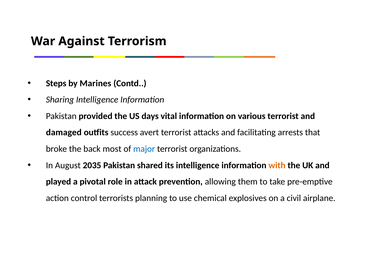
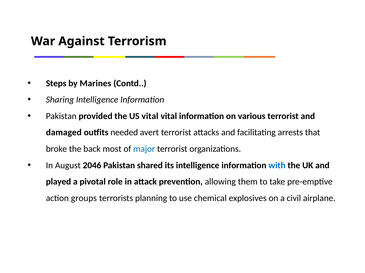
US days: days -> vital (150, 116)
success: success -> needed (124, 133)
2035: 2035 -> 2046 (92, 166)
with colour: orange -> blue (277, 166)
control: control -> groups (84, 199)
